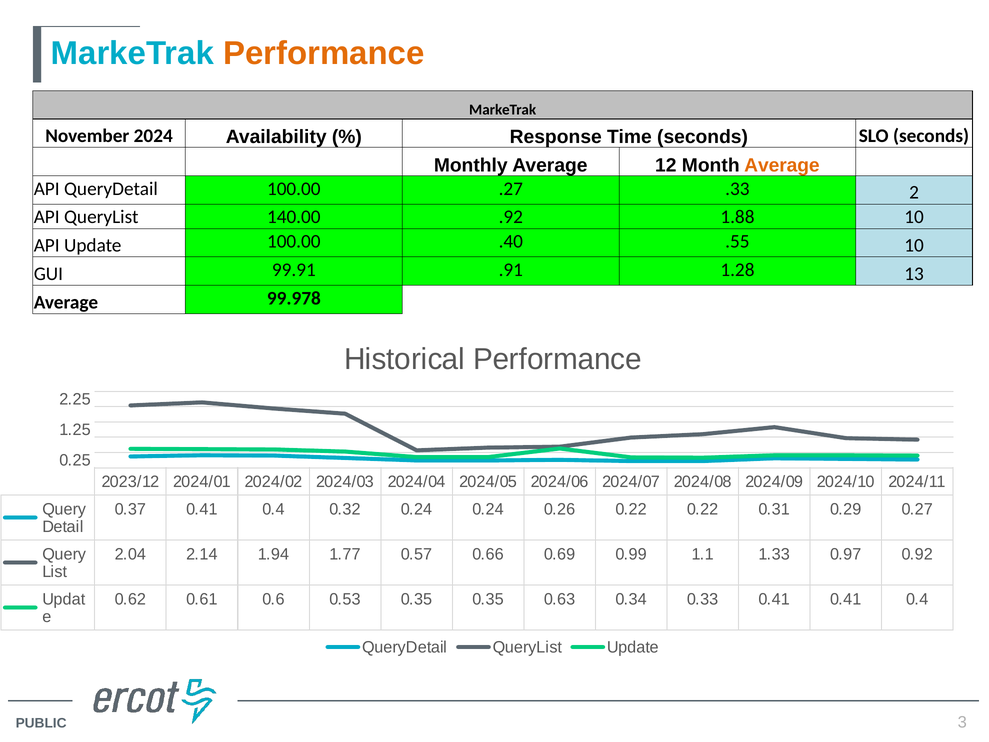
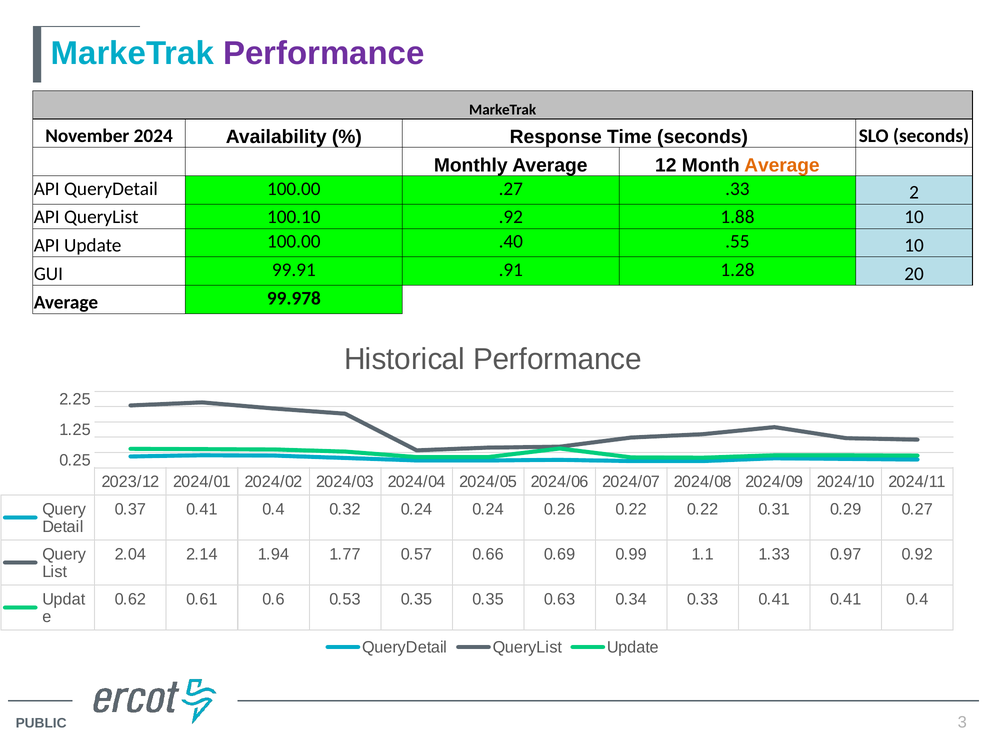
Performance colour: orange -> purple (324, 53)
140.00: 140.00 -> 100.10 (294, 217)
13: 13 -> 20 (914, 274)
